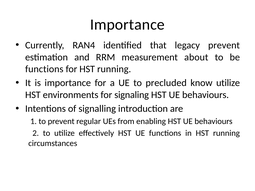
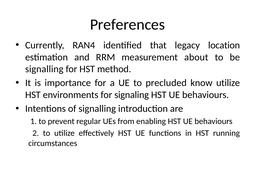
Importance: Importance -> Preferences (127, 25)
legacy prevent: prevent -> location (224, 45)
functions: functions -> signalling (44, 69)
for HST running: running -> method (114, 69)
